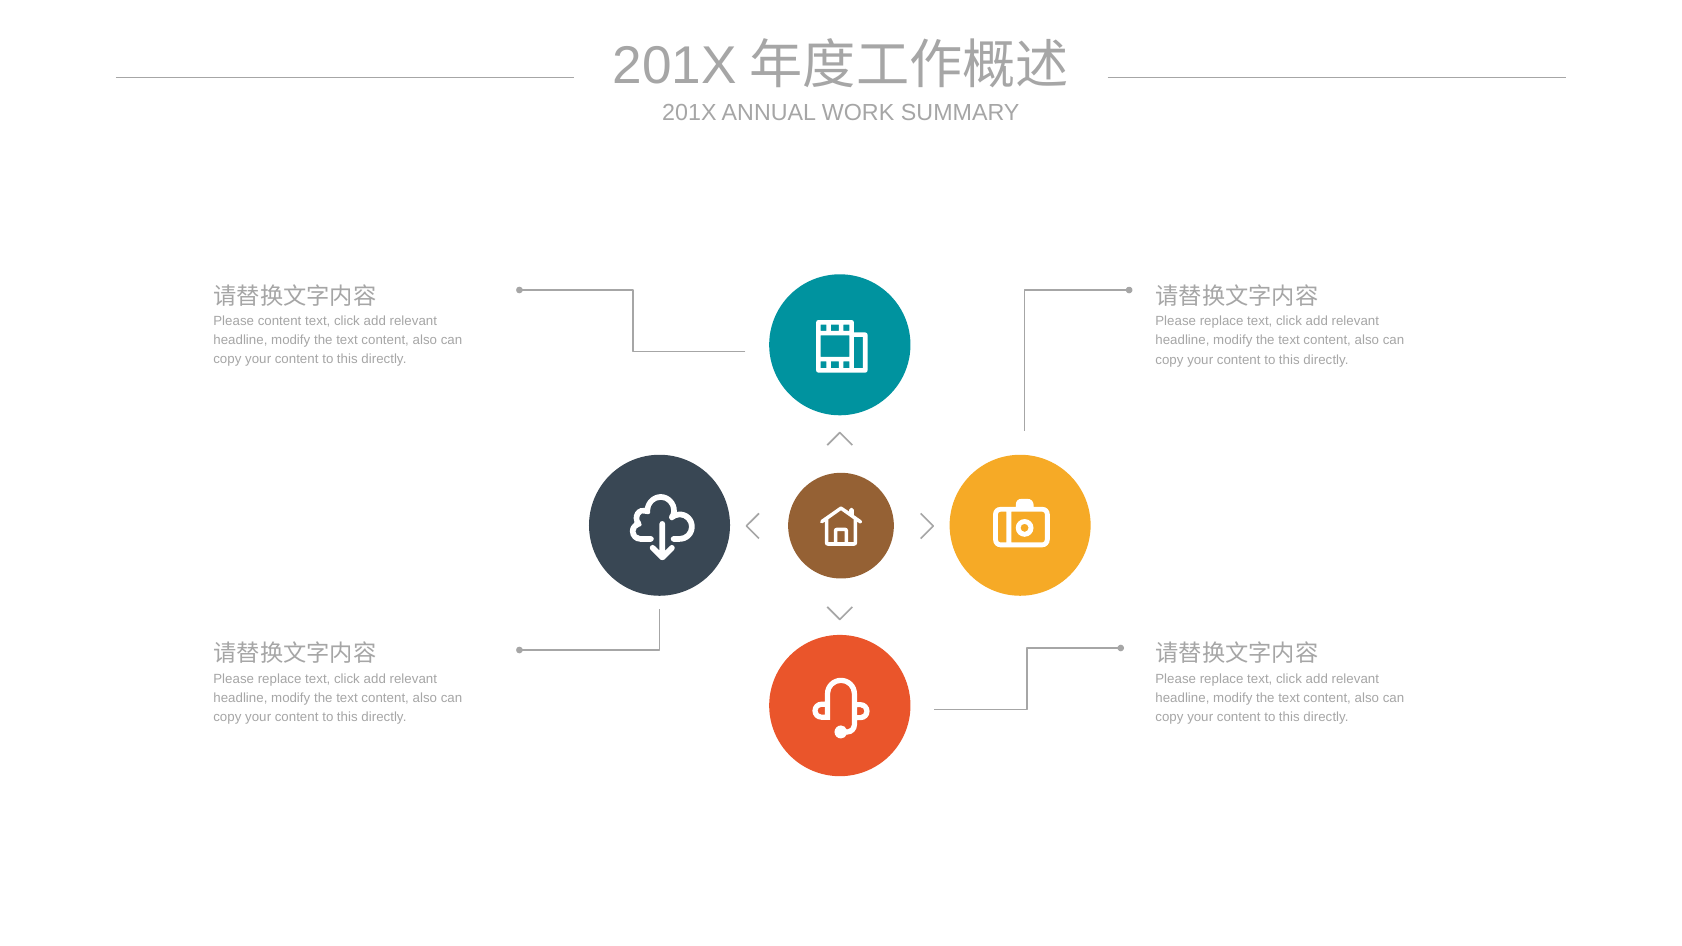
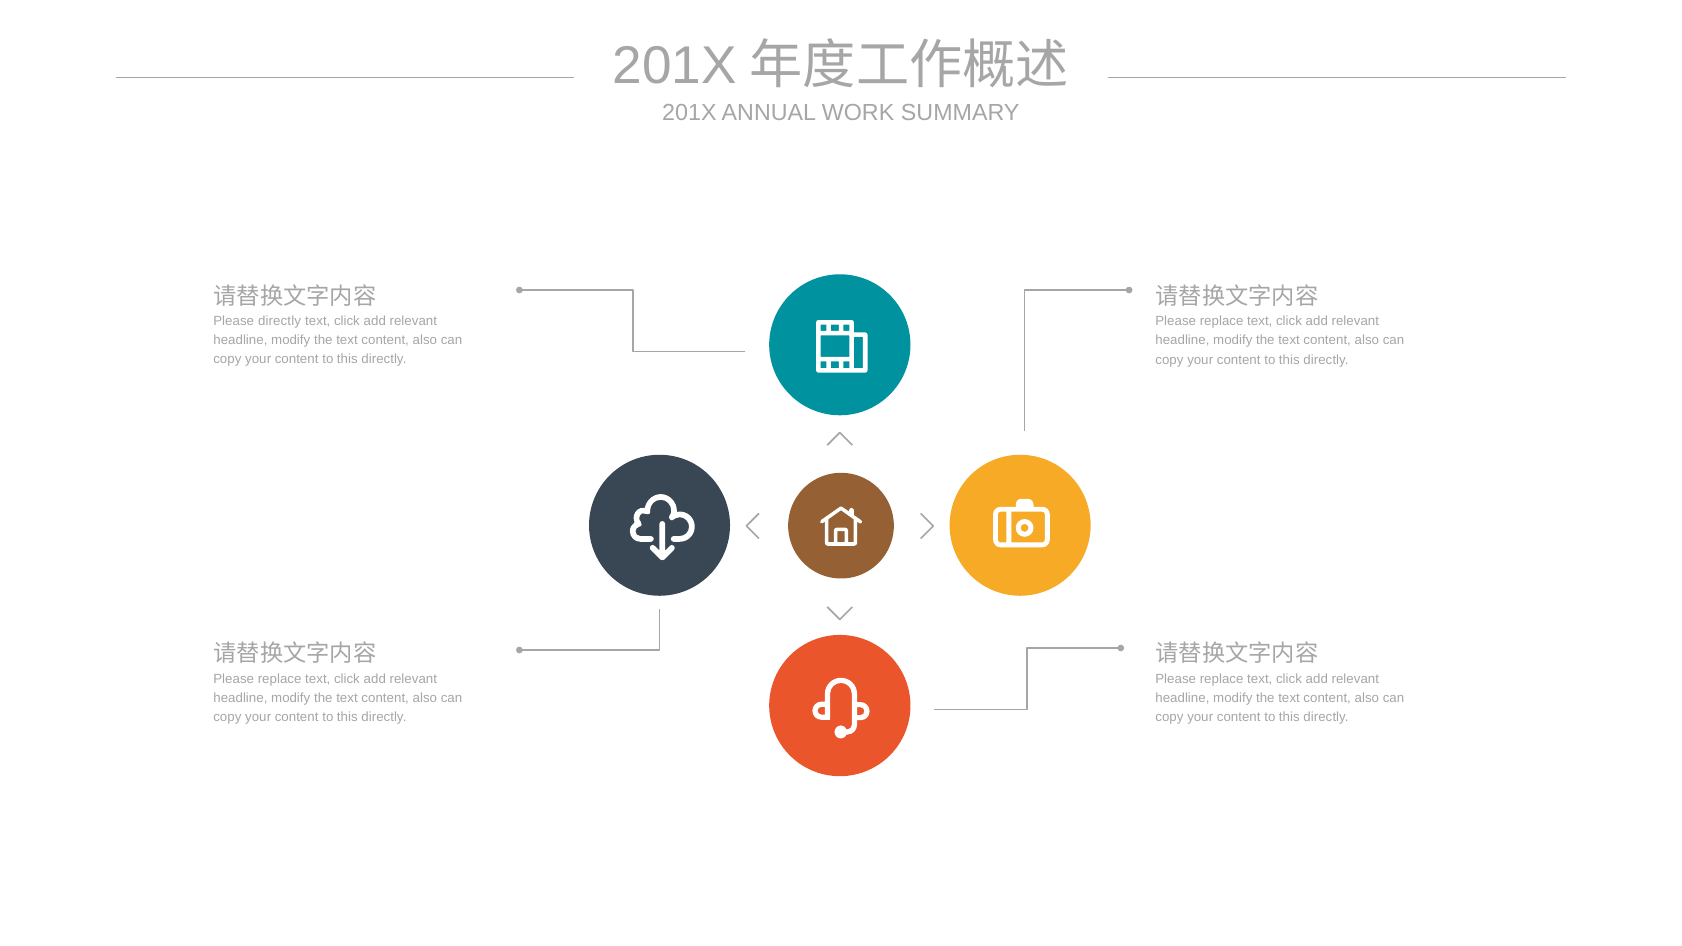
Please content: content -> directly (280, 321)
